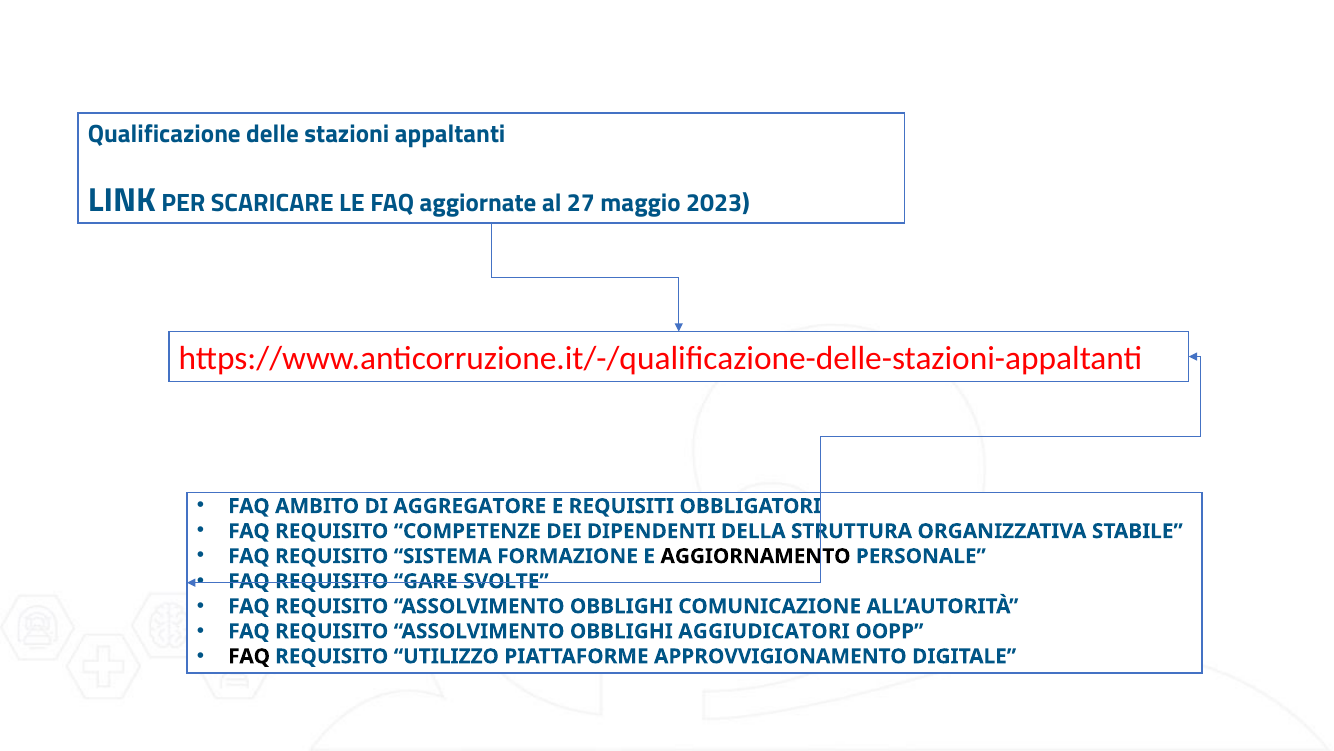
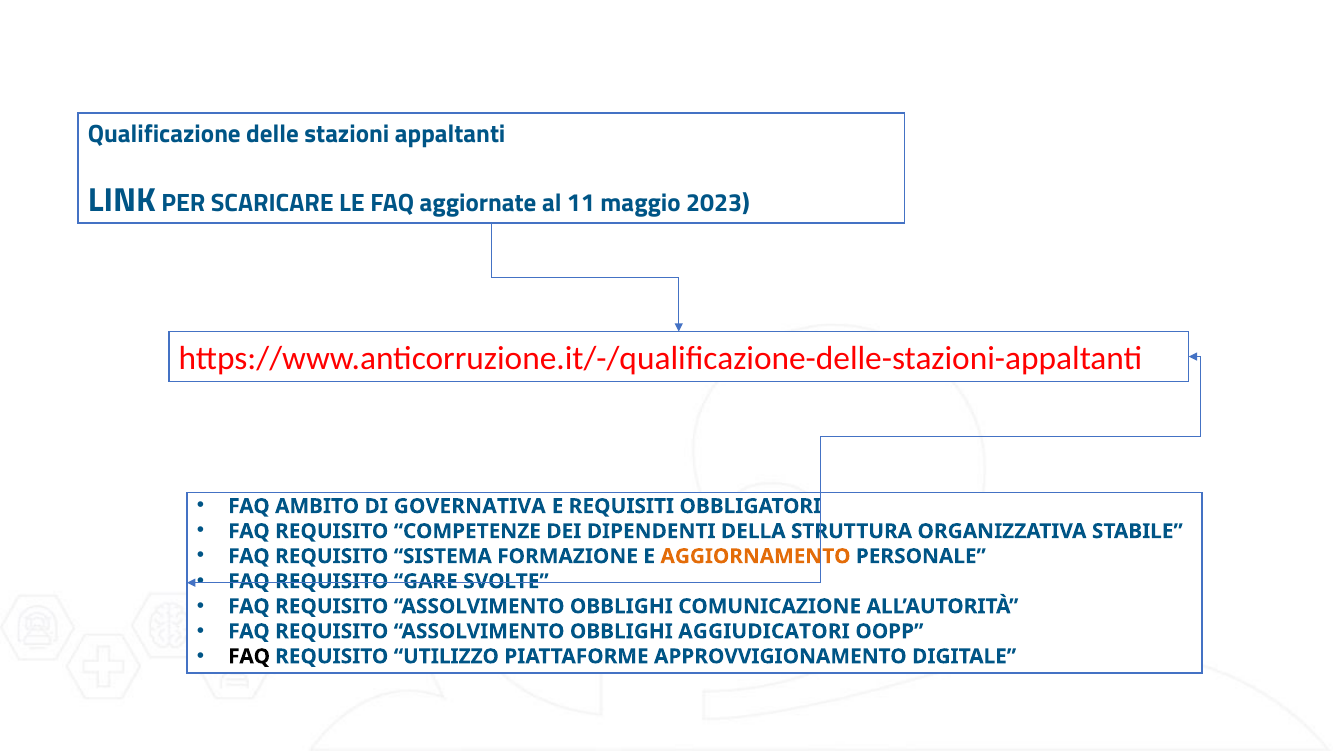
27: 27 -> 11 (581, 203)
AGGREGATORE: AGGREGATORE -> GOVERNATIVA (470, 506)
AGGIORNAMENTO colour: black -> orange (756, 556)
